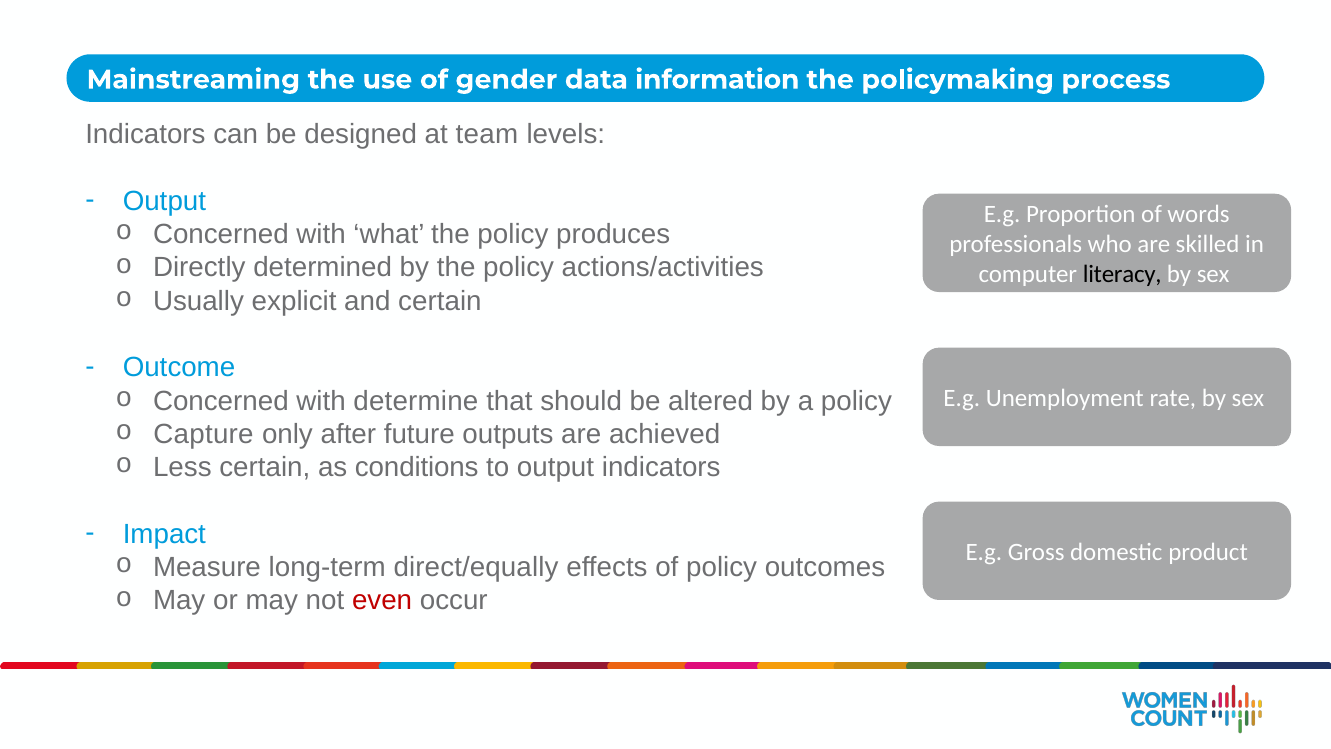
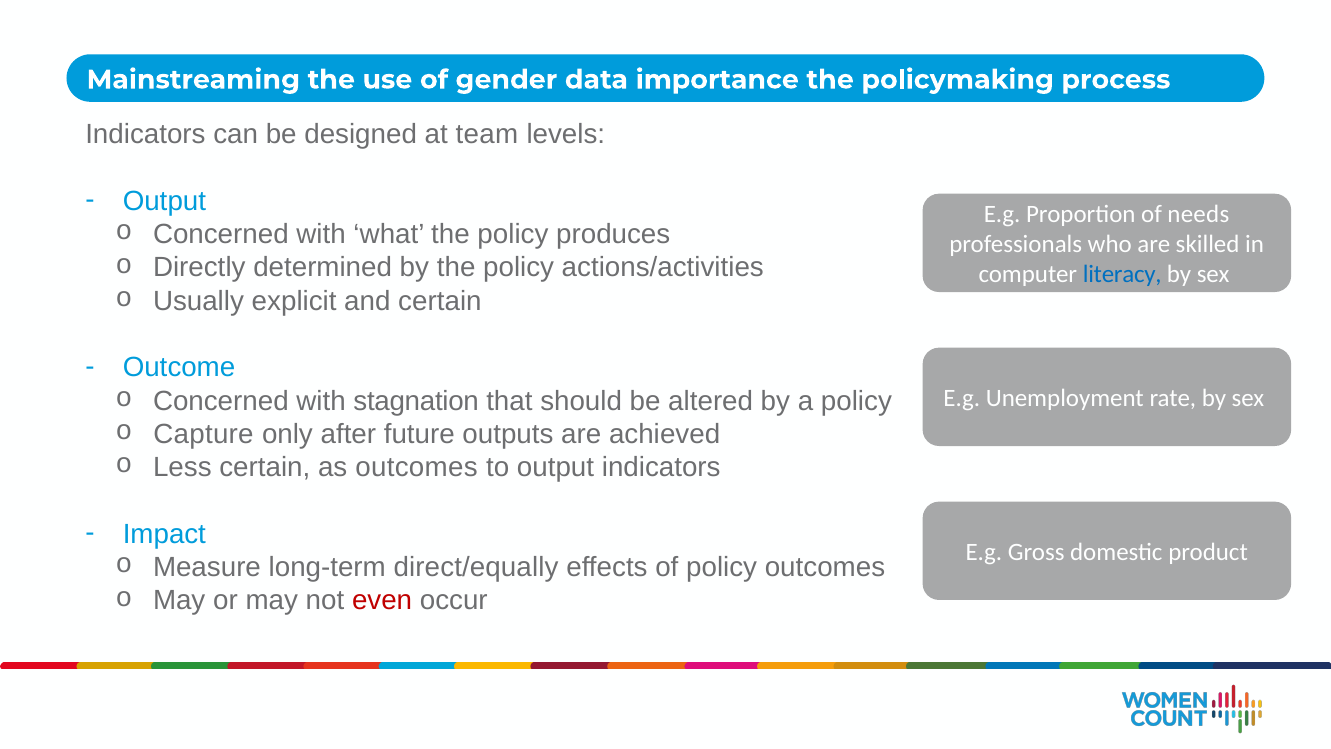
information: information -> importance (717, 80)
words: words -> needs (1198, 215)
literacy colour: black -> blue (1122, 274)
determine: determine -> stagnation (416, 401)
as conditions: conditions -> outcomes (417, 467)
